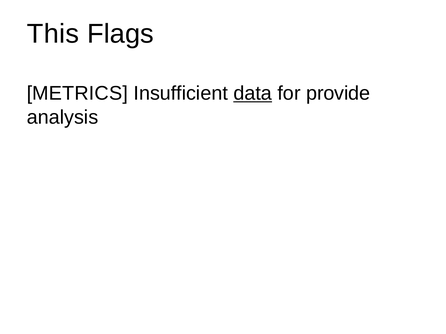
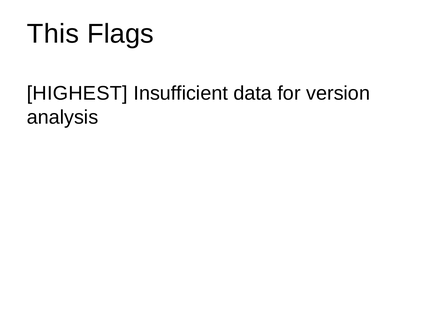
METRICS: METRICS -> HIGHEST (77, 94)
data underline: present -> none (253, 94)
provide: provide -> version (338, 94)
